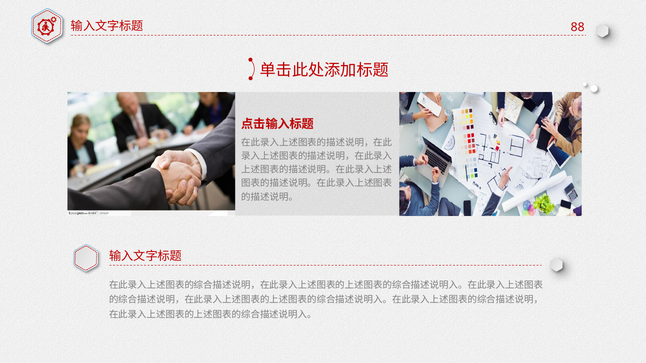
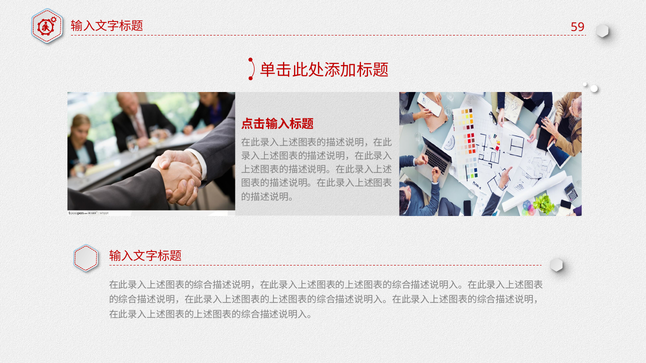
88: 88 -> 59 (578, 28)
